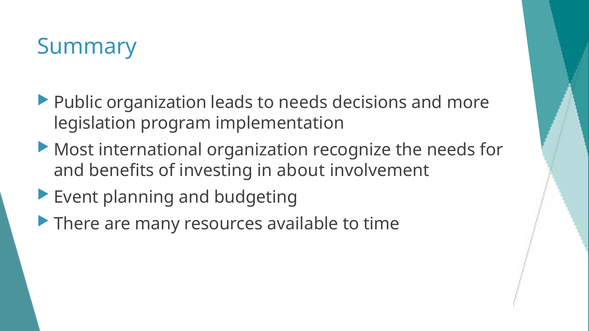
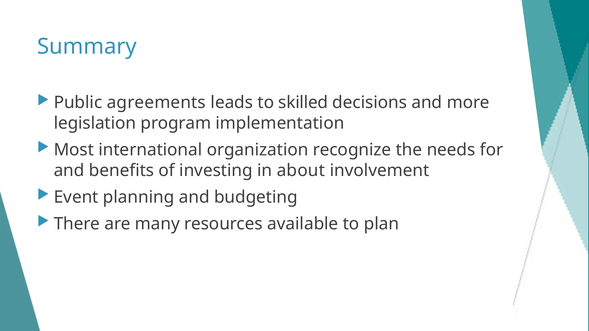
Public organization: organization -> agreements (156, 103)
to needs: needs -> skilled (303, 103)
time: time -> plan (381, 224)
